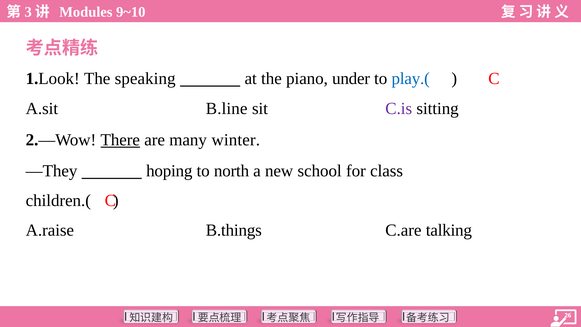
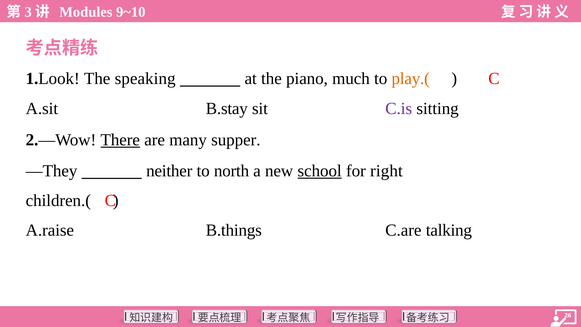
under: under -> much (351, 79)
play.( colour: blue -> orange (411, 79)
B.line: B.line -> B.stay (227, 109)
winter: winter -> supper (236, 140)
hoping: hoping -> neither (169, 171)
school underline: none -> present (320, 171)
class: class -> right (386, 171)
